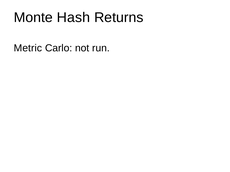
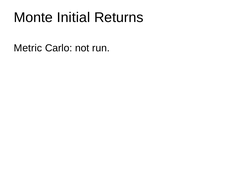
Hash: Hash -> Initial (73, 17)
